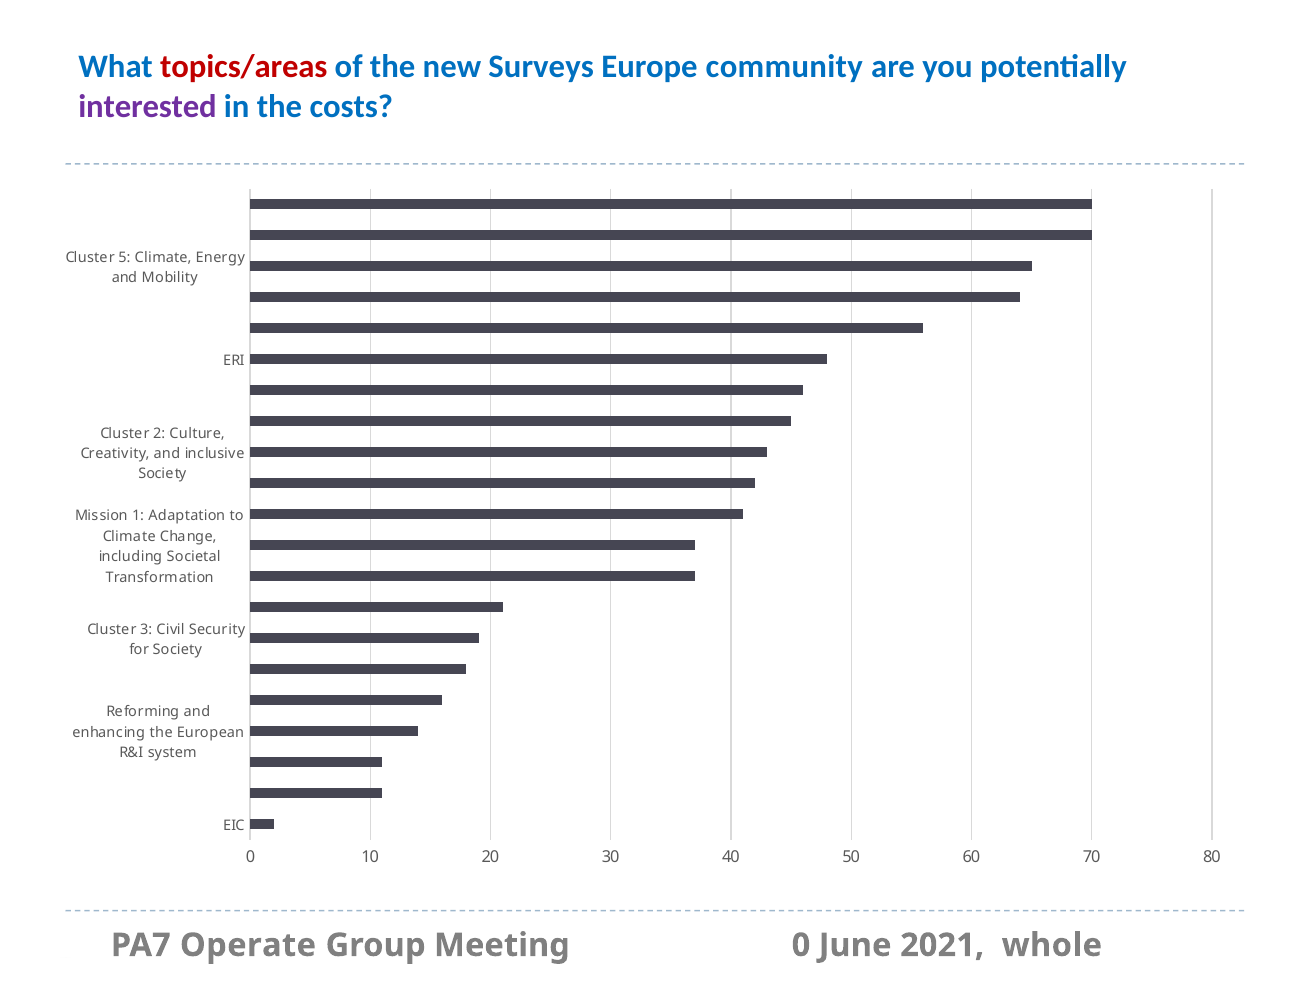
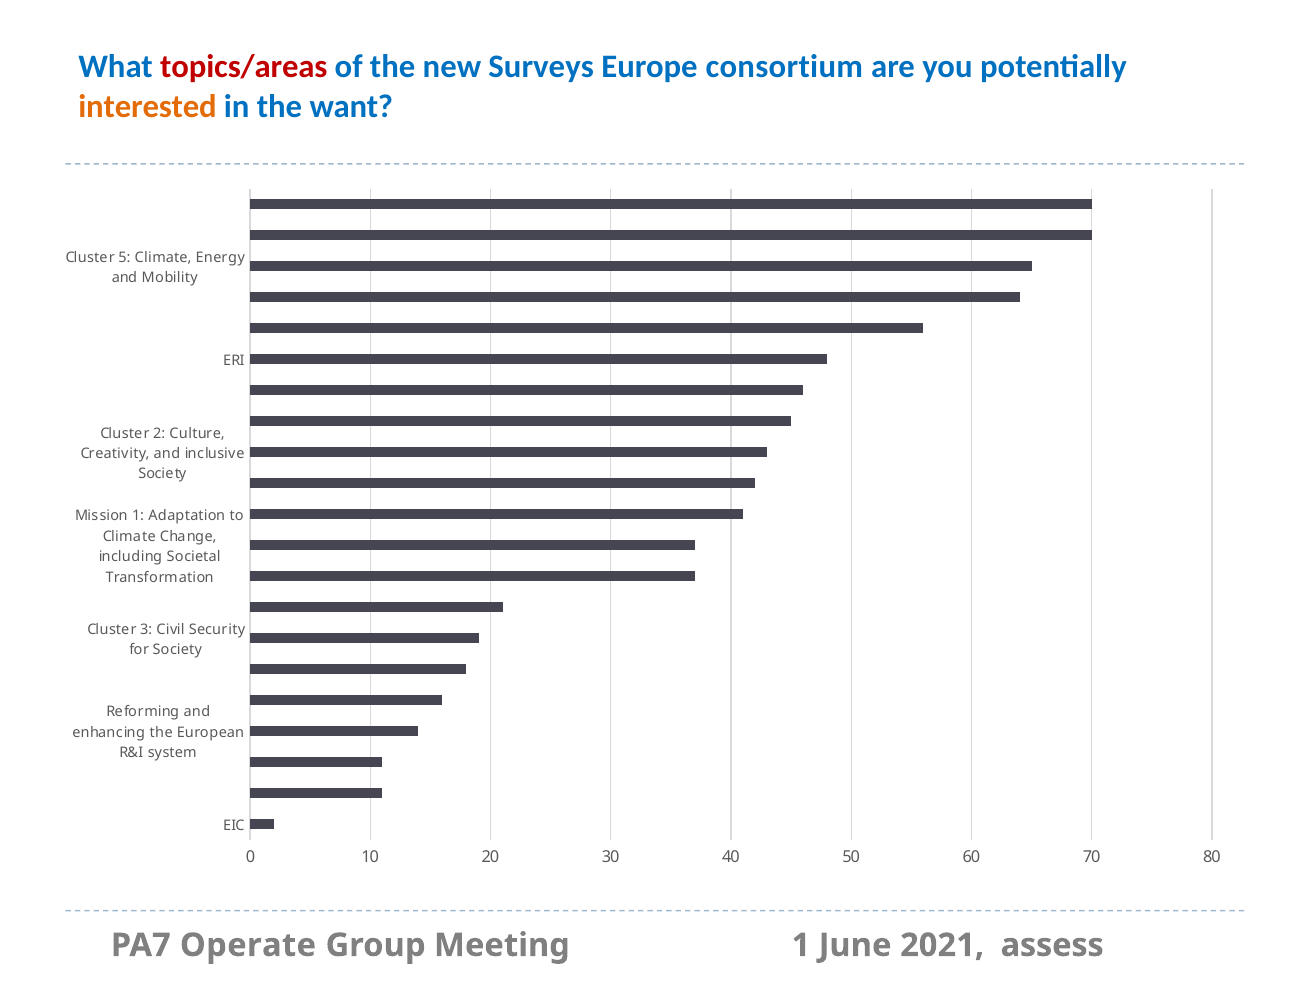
community: community -> consortium (784, 67)
interested colour: purple -> orange (148, 106)
costs: costs -> want (351, 106)
Meeting 0: 0 -> 1 (801, 945)
whole: whole -> assess (1052, 945)
